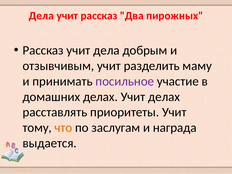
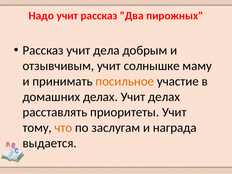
Дела: Дела -> Надо (41, 16)
разделить: разделить -> солнышке (152, 66)
посильное colour: purple -> orange (125, 81)
